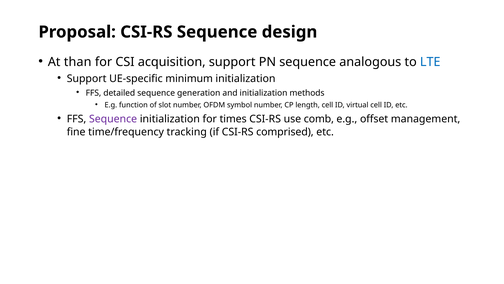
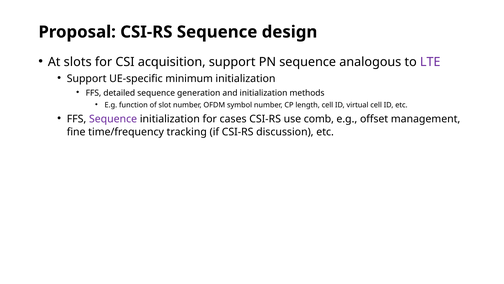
than: than -> slots (78, 62)
LTE colour: blue -> purple (430, 62)
times: times -> cases (233, 119)
comprised: comprised -> discussion (285, 132)
